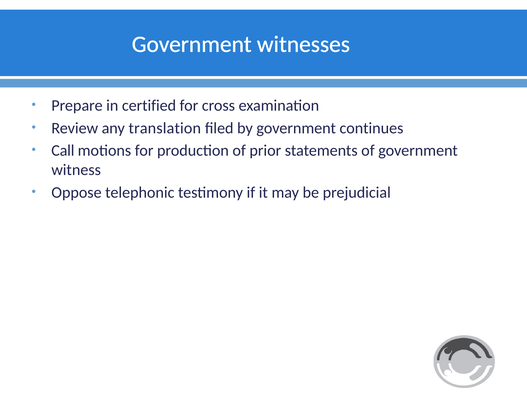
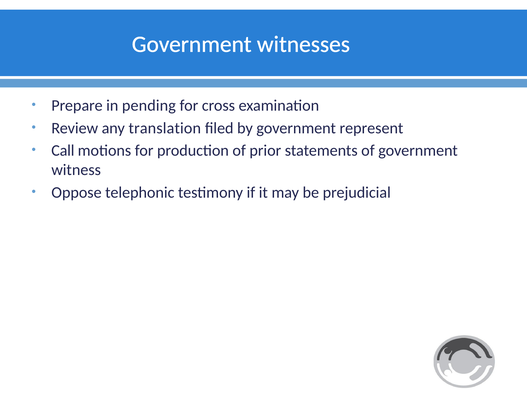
certified: certified -> pending (149, 106)
continues: continues -> represent (371, 128)
